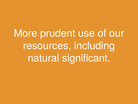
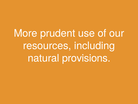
significant: significant -> provisions (86, 58)
